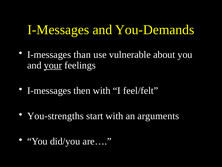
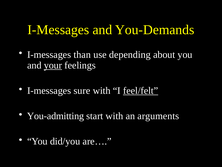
vulnerable: vulnerable -> depending (130, 54)
then: then -> sure (82, 90)
feel/felt underline: none -> present (141, 90)
You-strengths: You-strengths -> You-admitting (56, 116)
